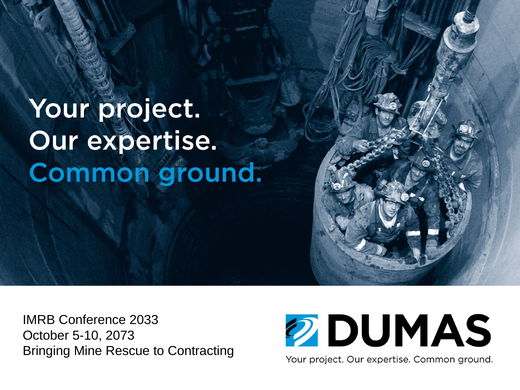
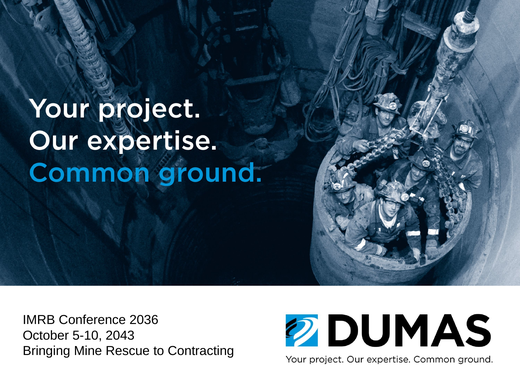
2033: 2033 -> 2036 (144, 320)
2073: 2073 -> 2043 (120, 335)
